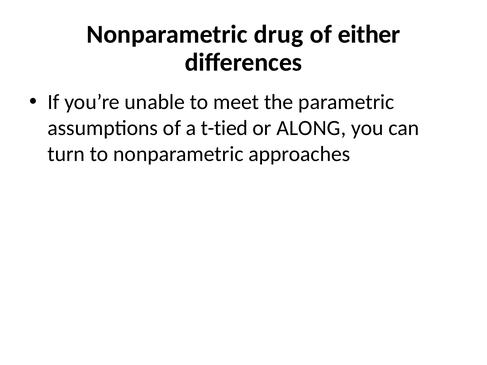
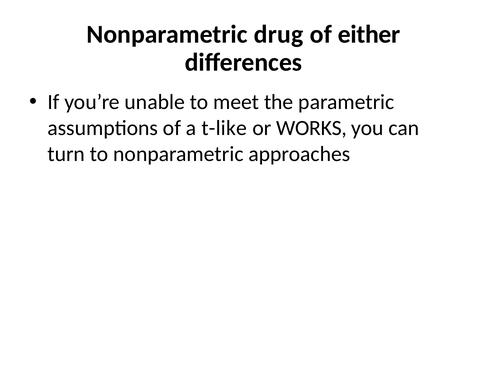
t-tied: t-tied -> t-like (224, 128)
ALONG: ALONG -> WORKS (311, 128)
